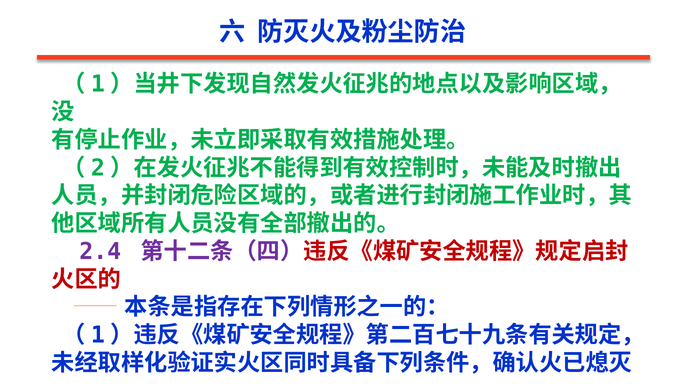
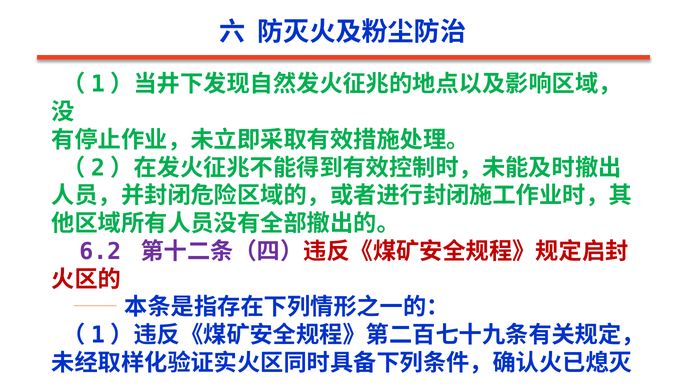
2.4: 2.4 -> 6.2 (100, 251)
